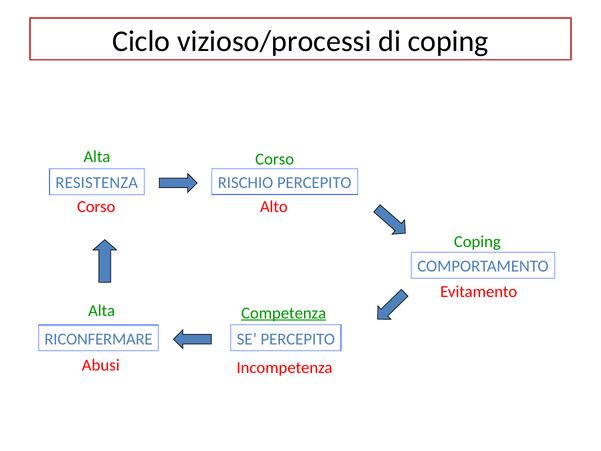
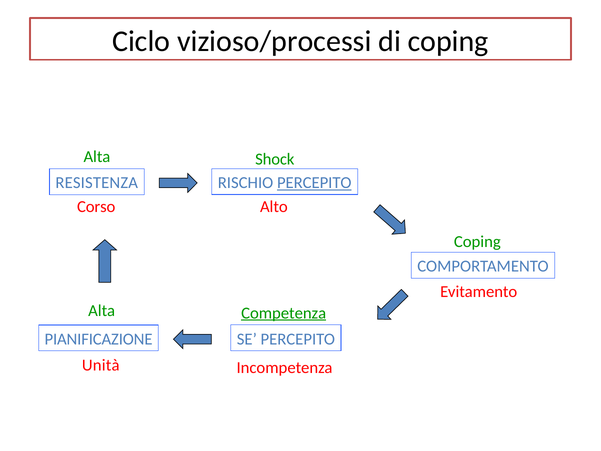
Corso: Corso -> Shock (275, 159)
PERCEPITO underline: none -> present (314, 183)
RICONFERMARE: RICONFERMARE -> PIANIFICAZIONE (99, 339)
Abusi: Abusi -> Unità (101, 365)
